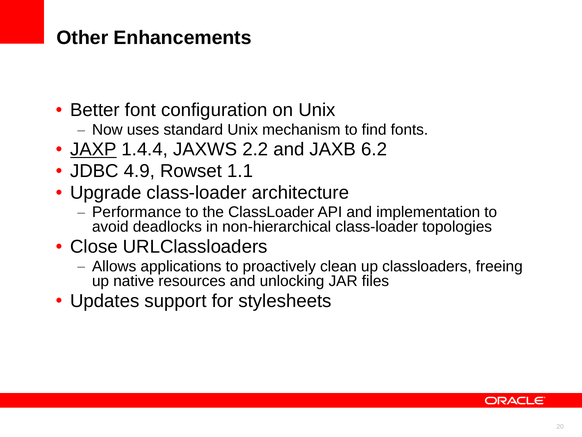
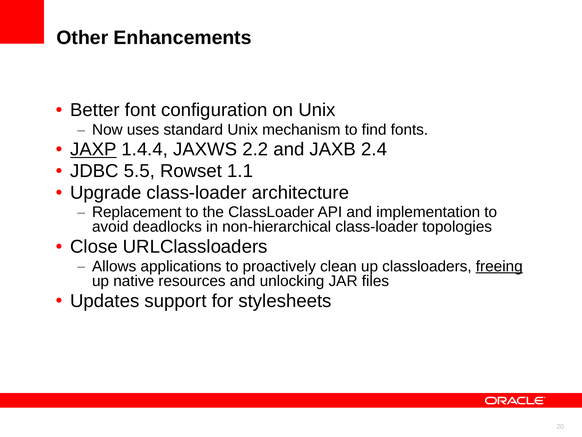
6.2: 6.2 -> 2.4 (374, 149)
4.9: 4.9 -> 5.5 (139, 171)
Performance: Performance -> Replacement (137, 212)
freeing underline: none -> present (499, 266)
